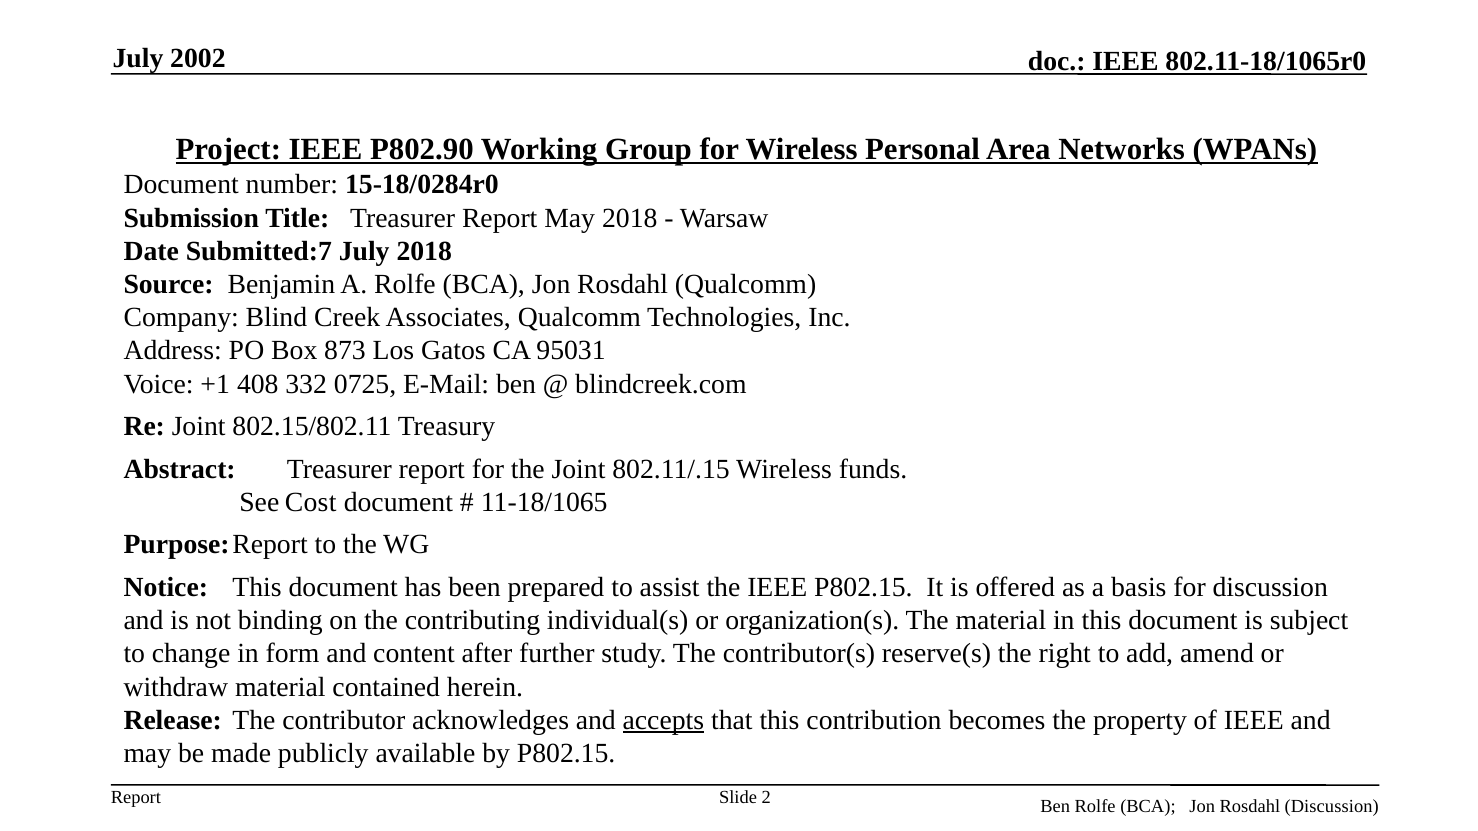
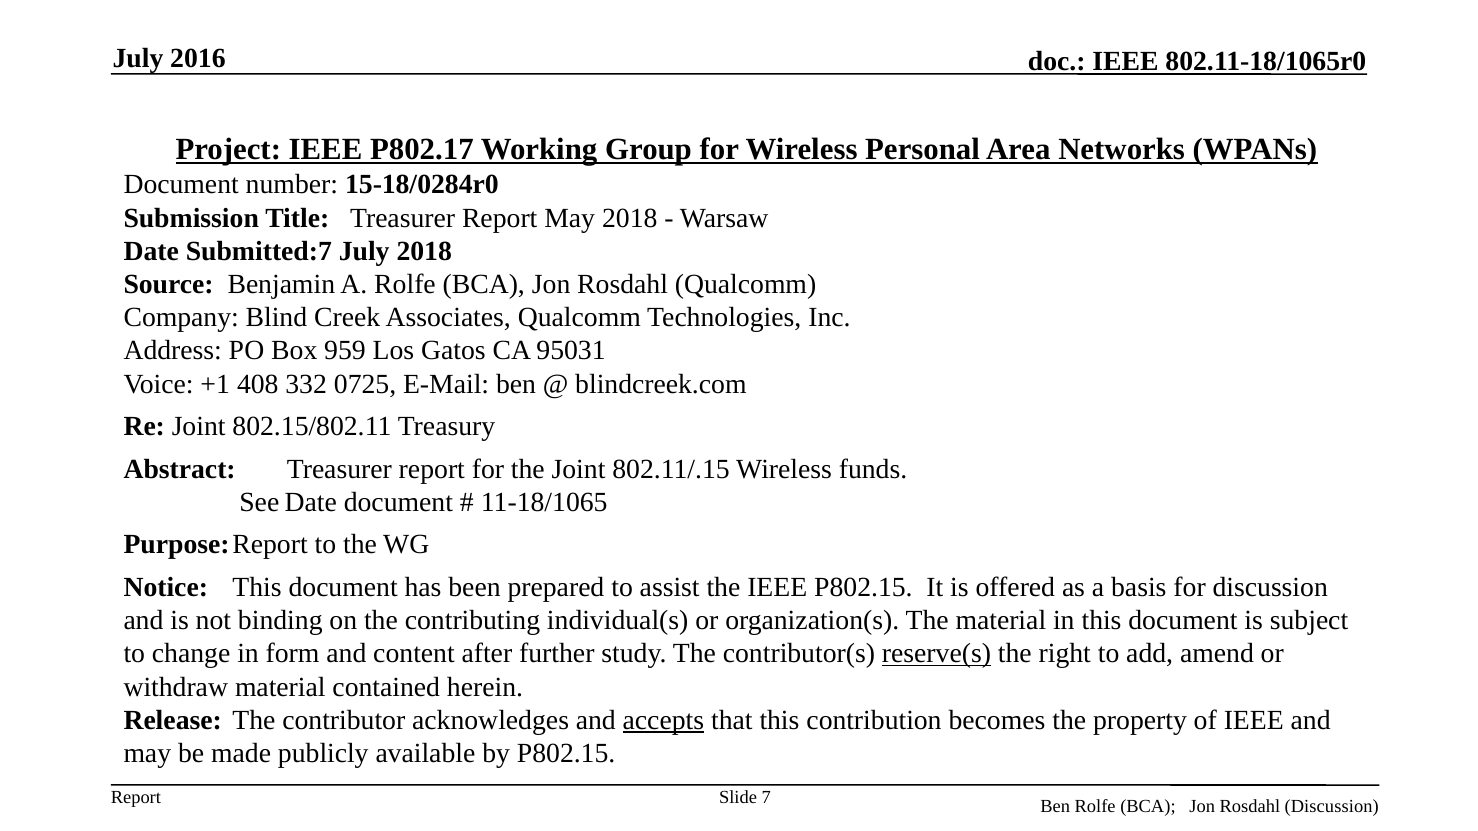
2002: 2002 -> 2016 (198, 59)
P802.90: P802.90 -> P802.17 (422, 150)
873: 873 -> 959 (345, 351)
See Cost: Cost -> Date (311, 503)
reserve(s underline: none -> present (936, 654)
2: 2 -> 7 (766, 797)
